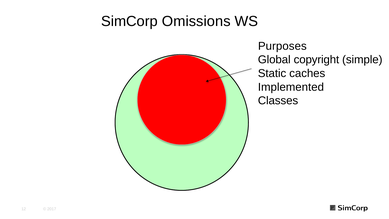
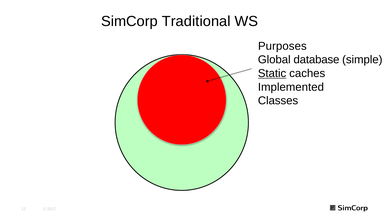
Omissions: Omissions -> Traditional (196, 21)
copyright: copyright -> database (316, 60)
Static underline: none -> present (272, 73)
